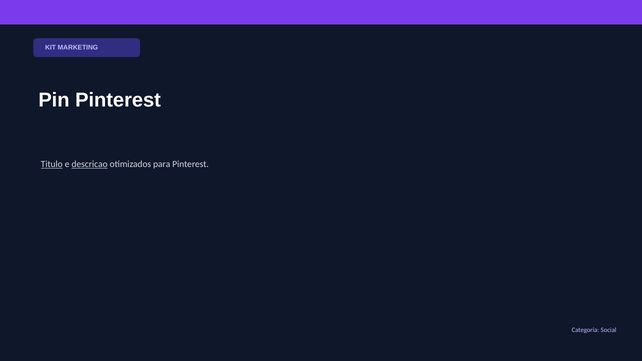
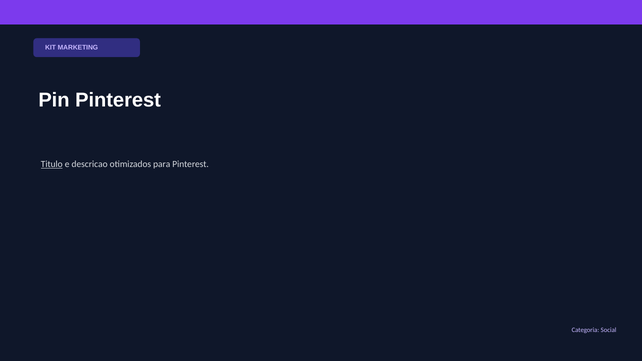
descricao underline: present -> none (90, 164)
